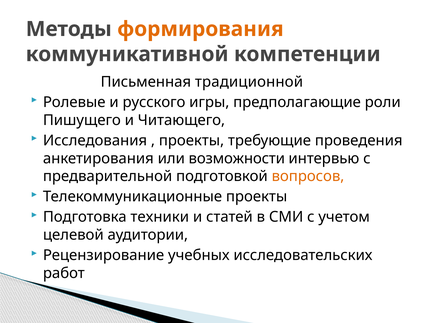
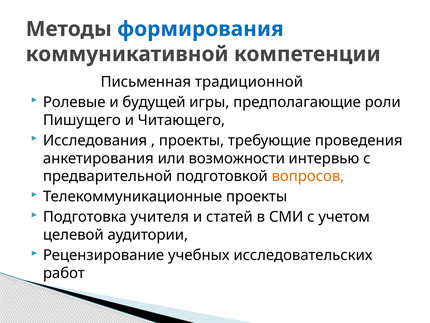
формирования colour: orange -> blue (200, 29)
русского: русского -> будущей (154, 102)
техники: техники -> учителя (160, 217)
